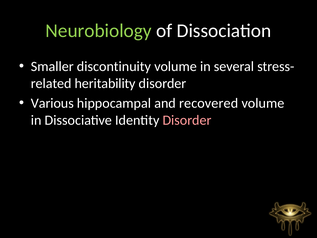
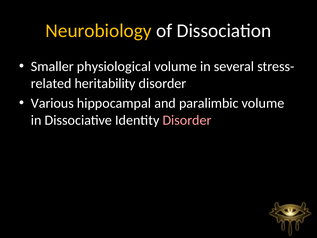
Neurobiology colour: light green -> yellow (99, 31)
discontinuity: discontinuity -> physiological (114, 67)
recovered: recovered -> paralimbic (209, 103)
